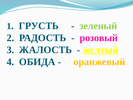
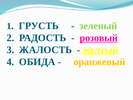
розовый underline: none -> present (99, 38)
